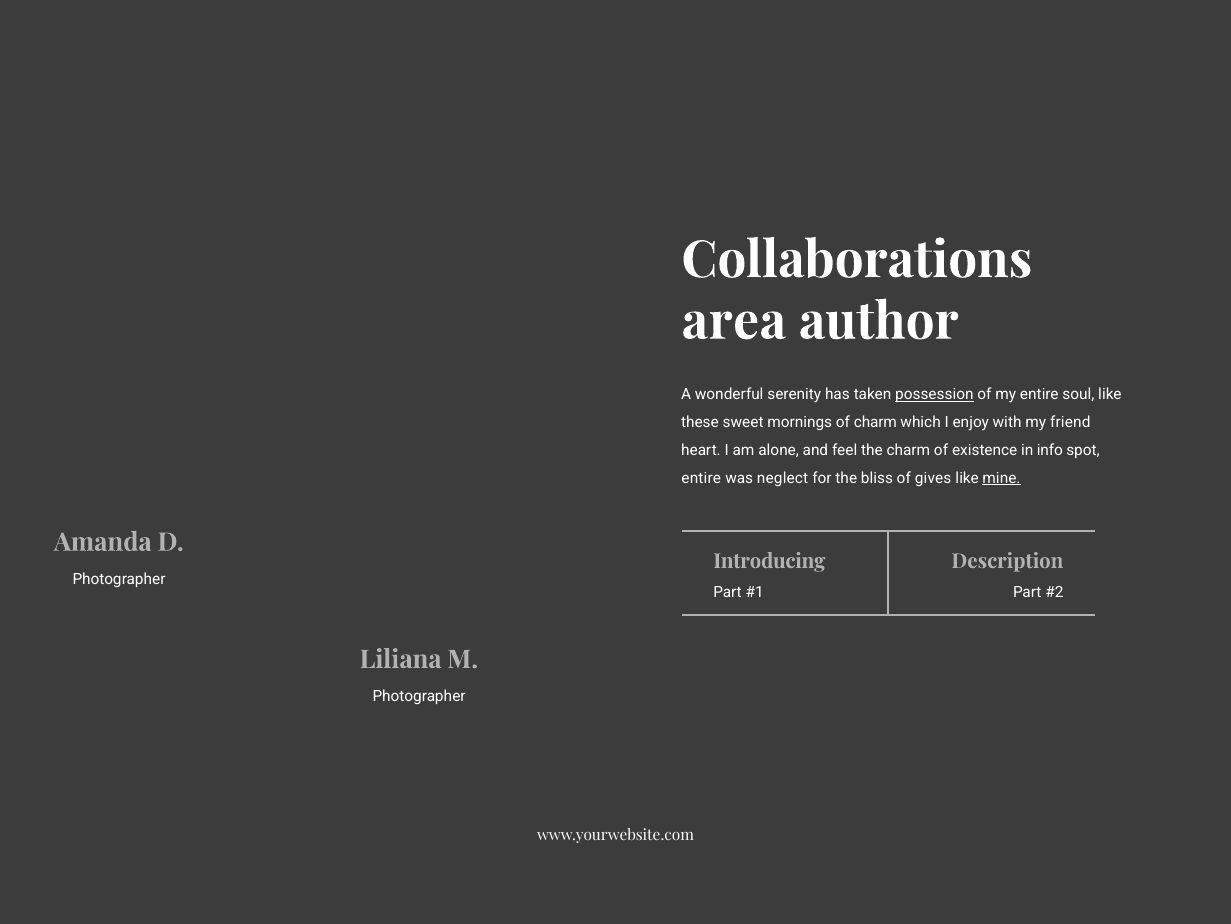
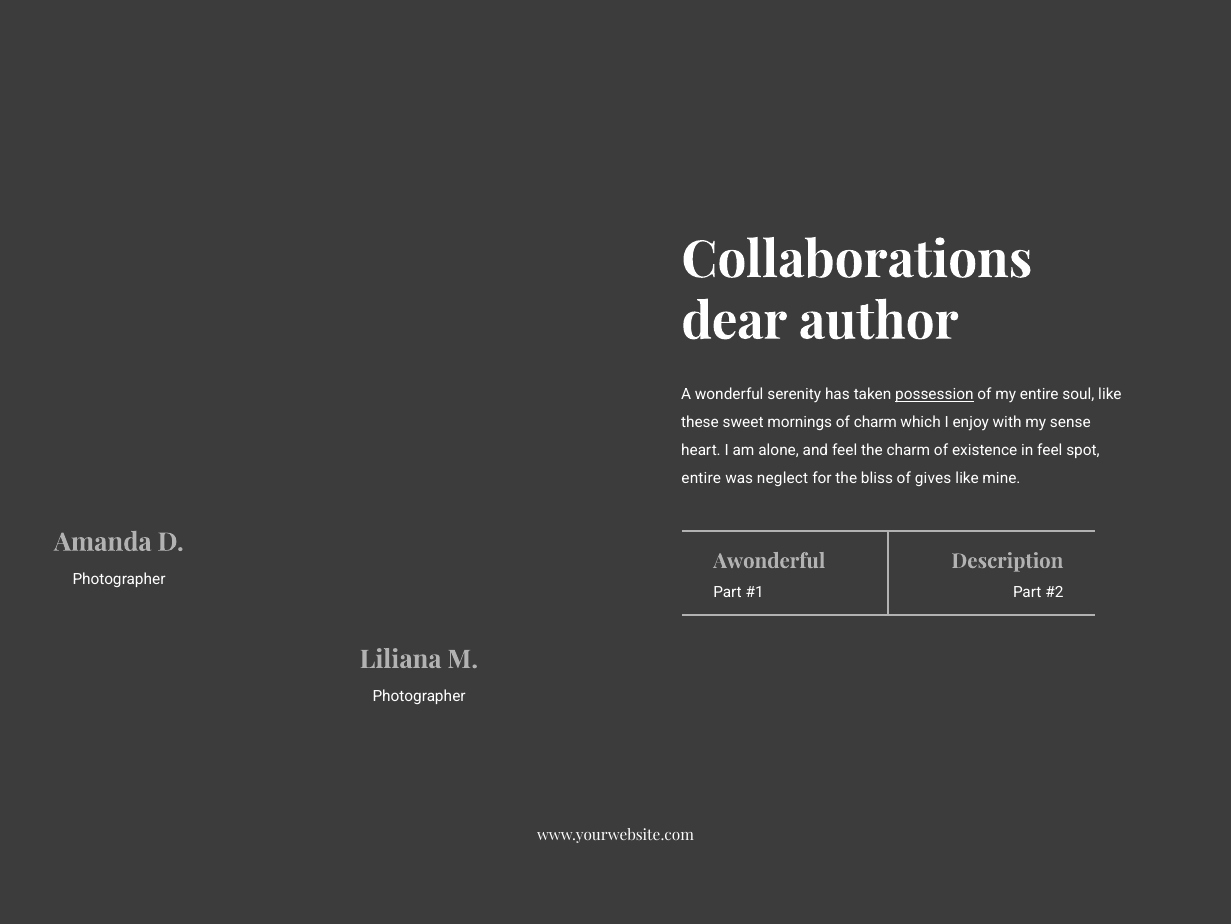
area: area -> dear (734, 322)
friend: friend -> sense (1070, 422)
in info: info -> feel (1050, 450)
mine underline: present -> none (1002, 478)
Introducing: Introducing -> Awonderful (769, 561)
